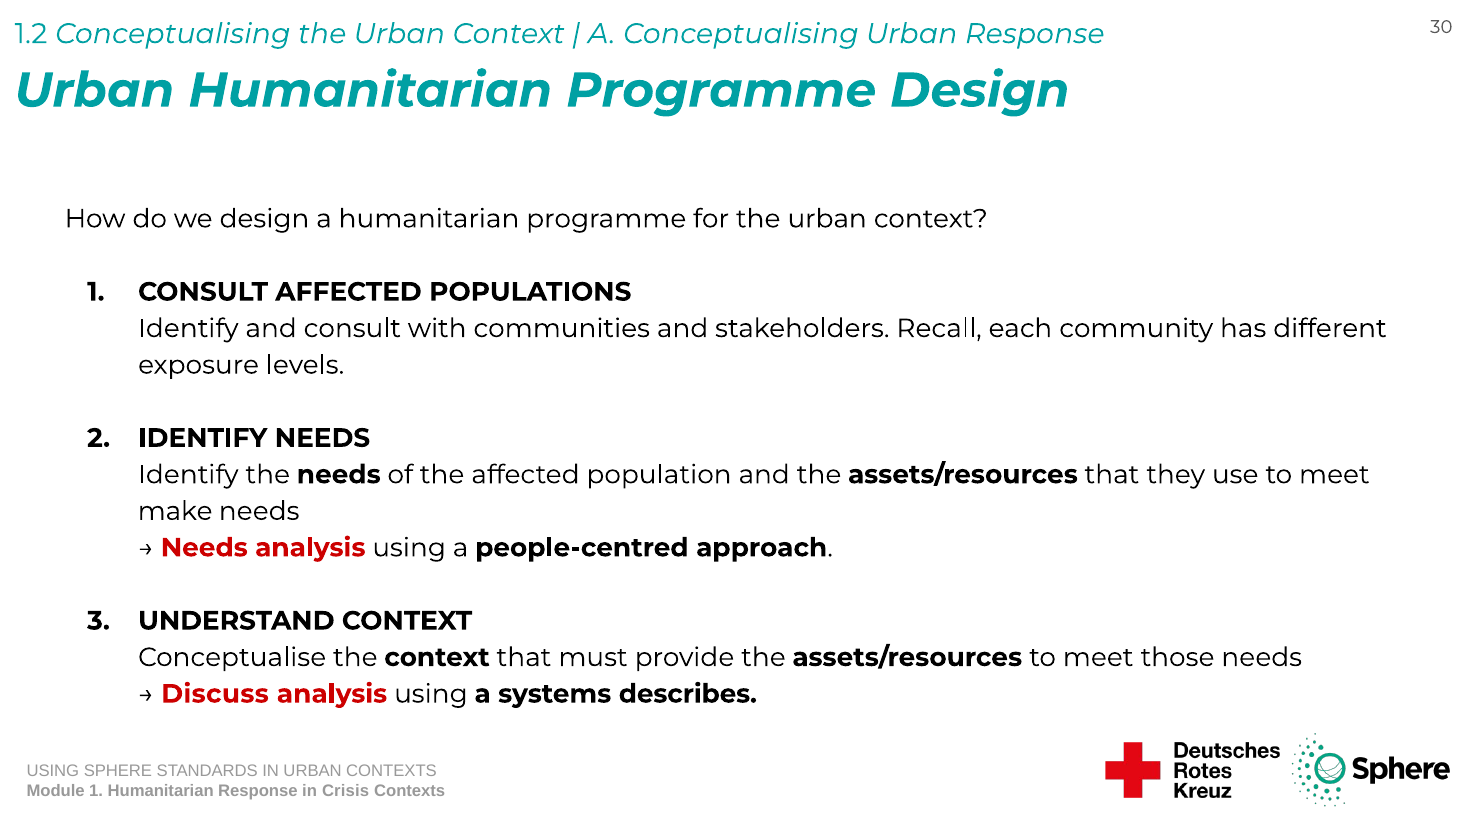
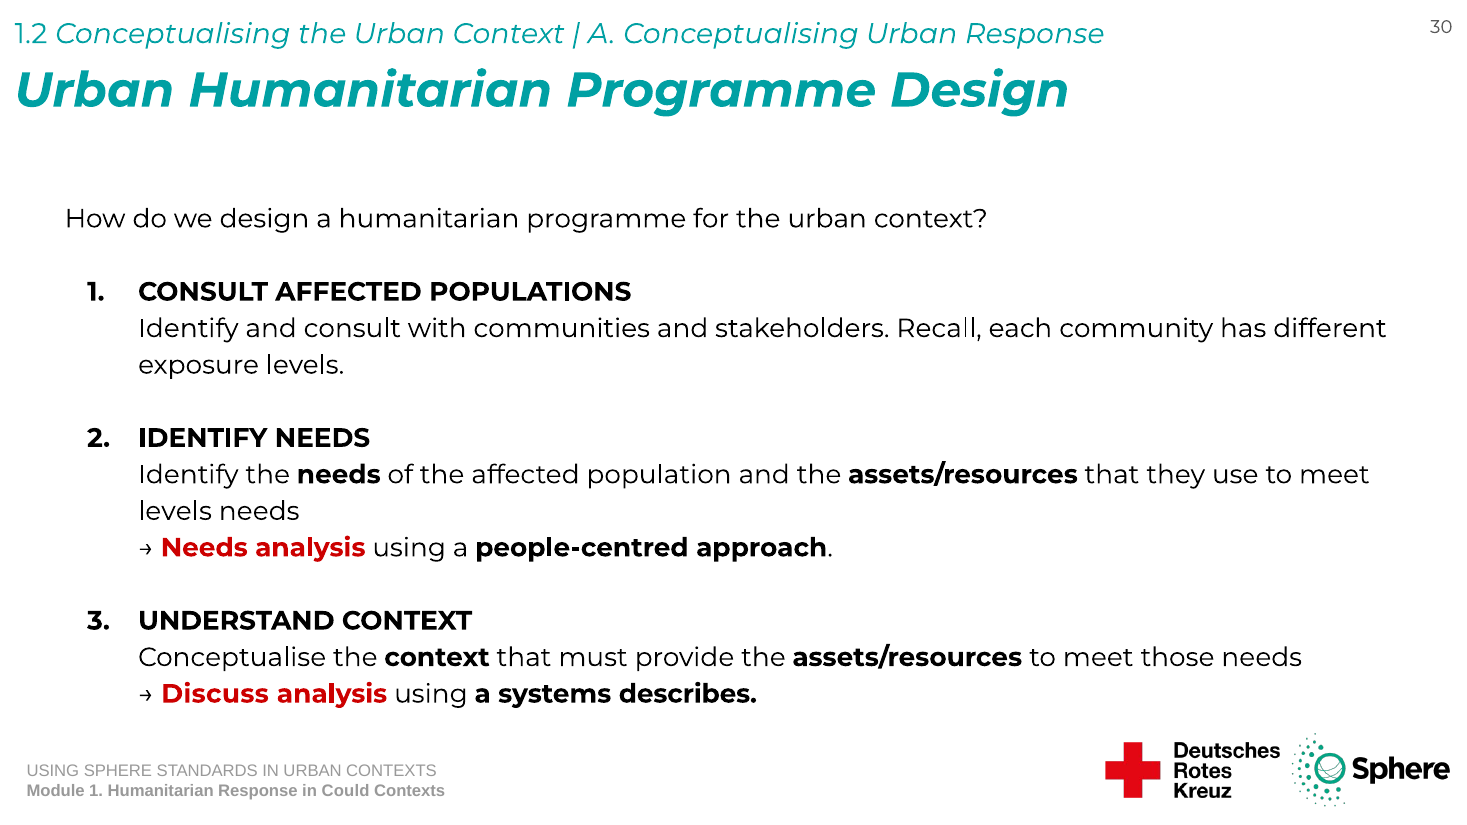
make: make -> levels (175, 511)
Crisis: Crisis -> Could (346, 791)
